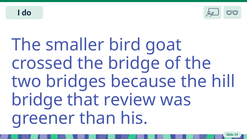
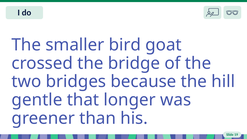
bridge: bridge -> gentle (37, 100)
review: review -> longer (130, 100)
